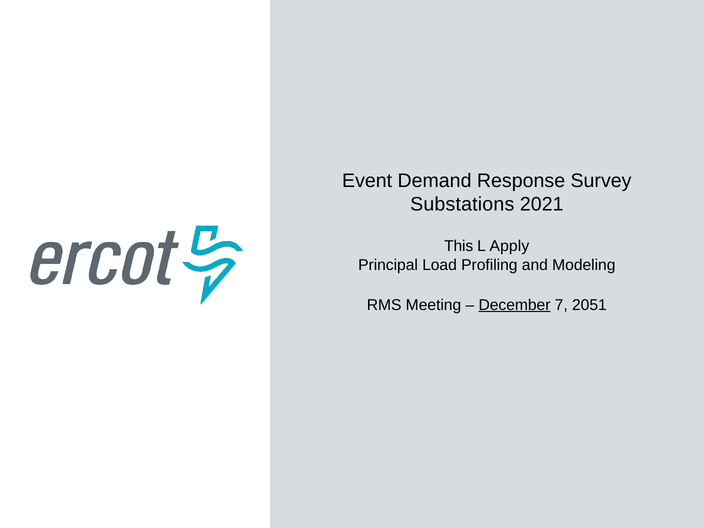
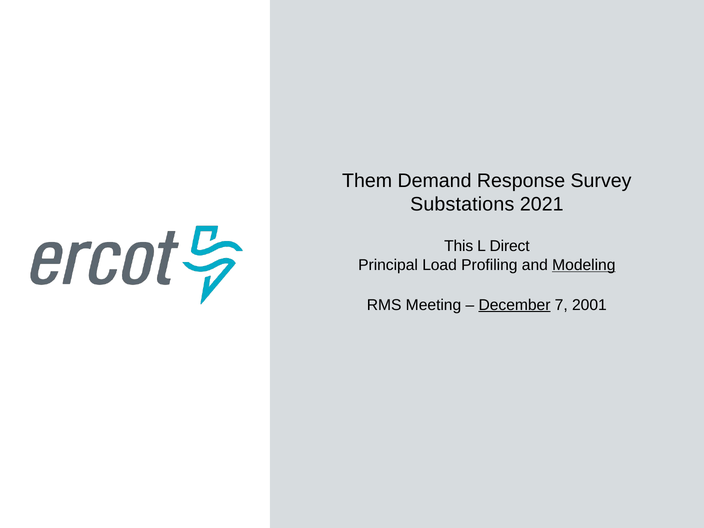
Event: Event -> Them (367, 181)
Apply: Apply -> Direct (510, 246)
Modeling underline: none -> present (584, 265)
2051: 2051 -> 2001 (589, 305)
